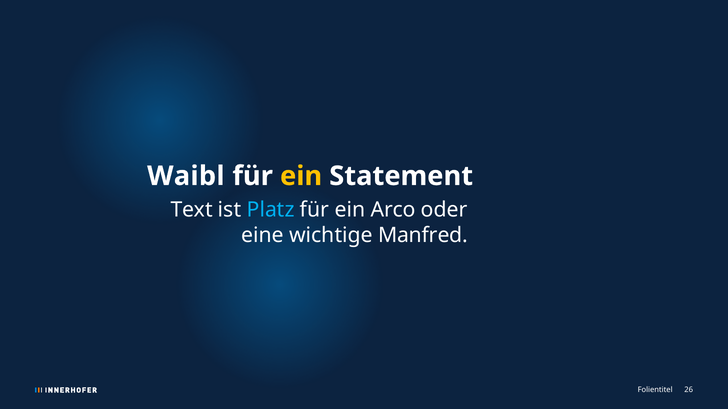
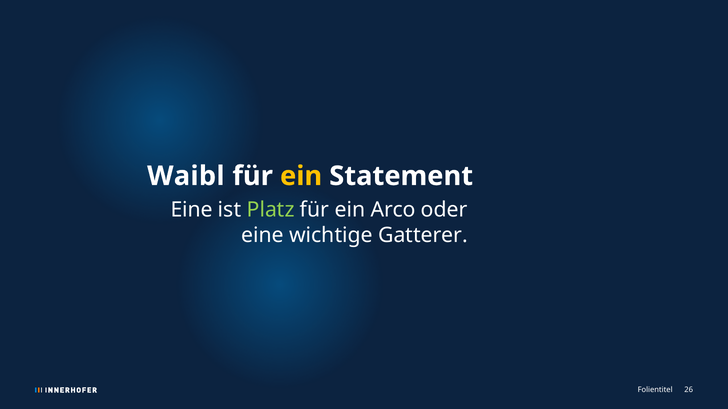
Text: Text -> Eine (192, 210)
Platz colour: light blue -> light green (271, 210)
Manfred: Manfred -> Gatterer (423, 236)
